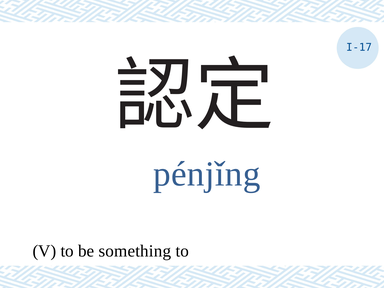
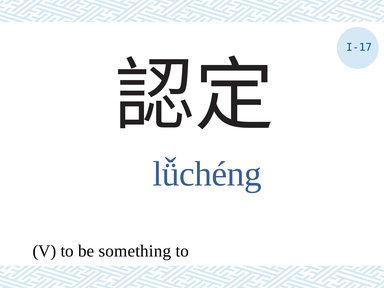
pénjǐng: pénjǐng -> lǚchéng (207, 174)
